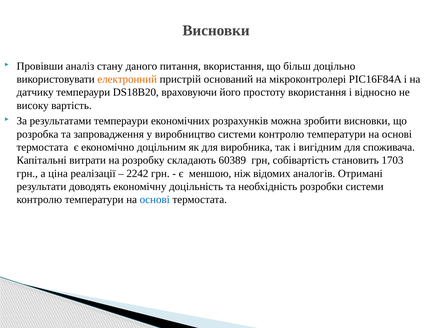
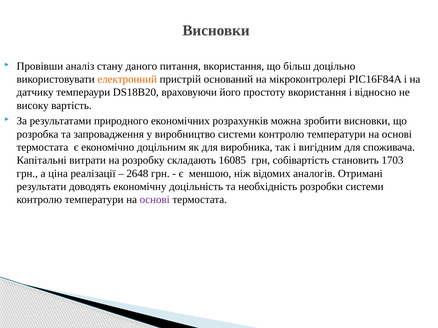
результатами темпераури: темпераури -> природного (121, 121)
60389: 60389 -> 16085 (232, 161)
2242: 2242 -> 2648 (137, 174)
основі colour: blue -> purple (155, 200)
